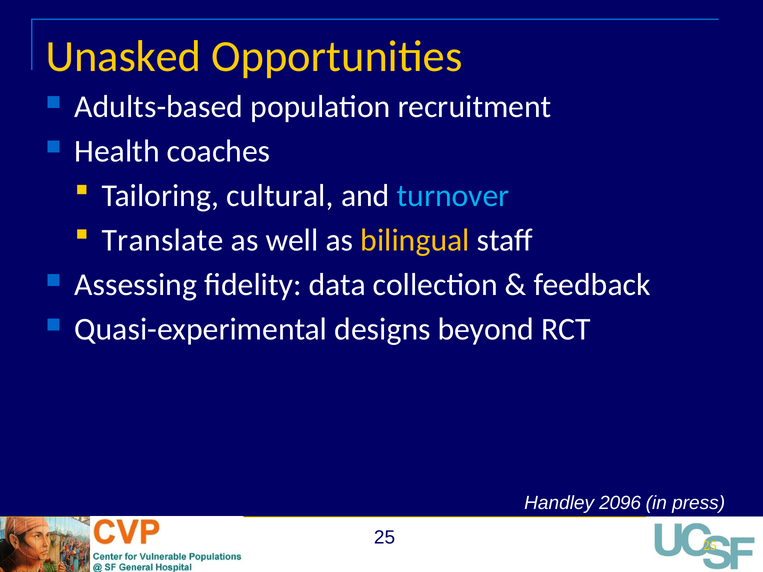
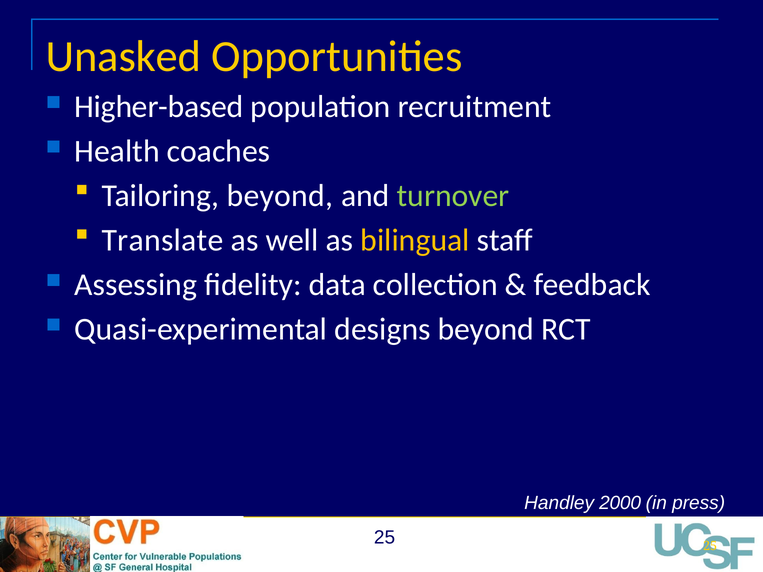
Adults-based: Adults-based -> Higher-based (159, 107)
Tailoring cultural: cultural -> beyond (280, 196)
turnover colour: light blue -> light green (453, 196)
2096: 2096 -> 2000 (620, 503)
